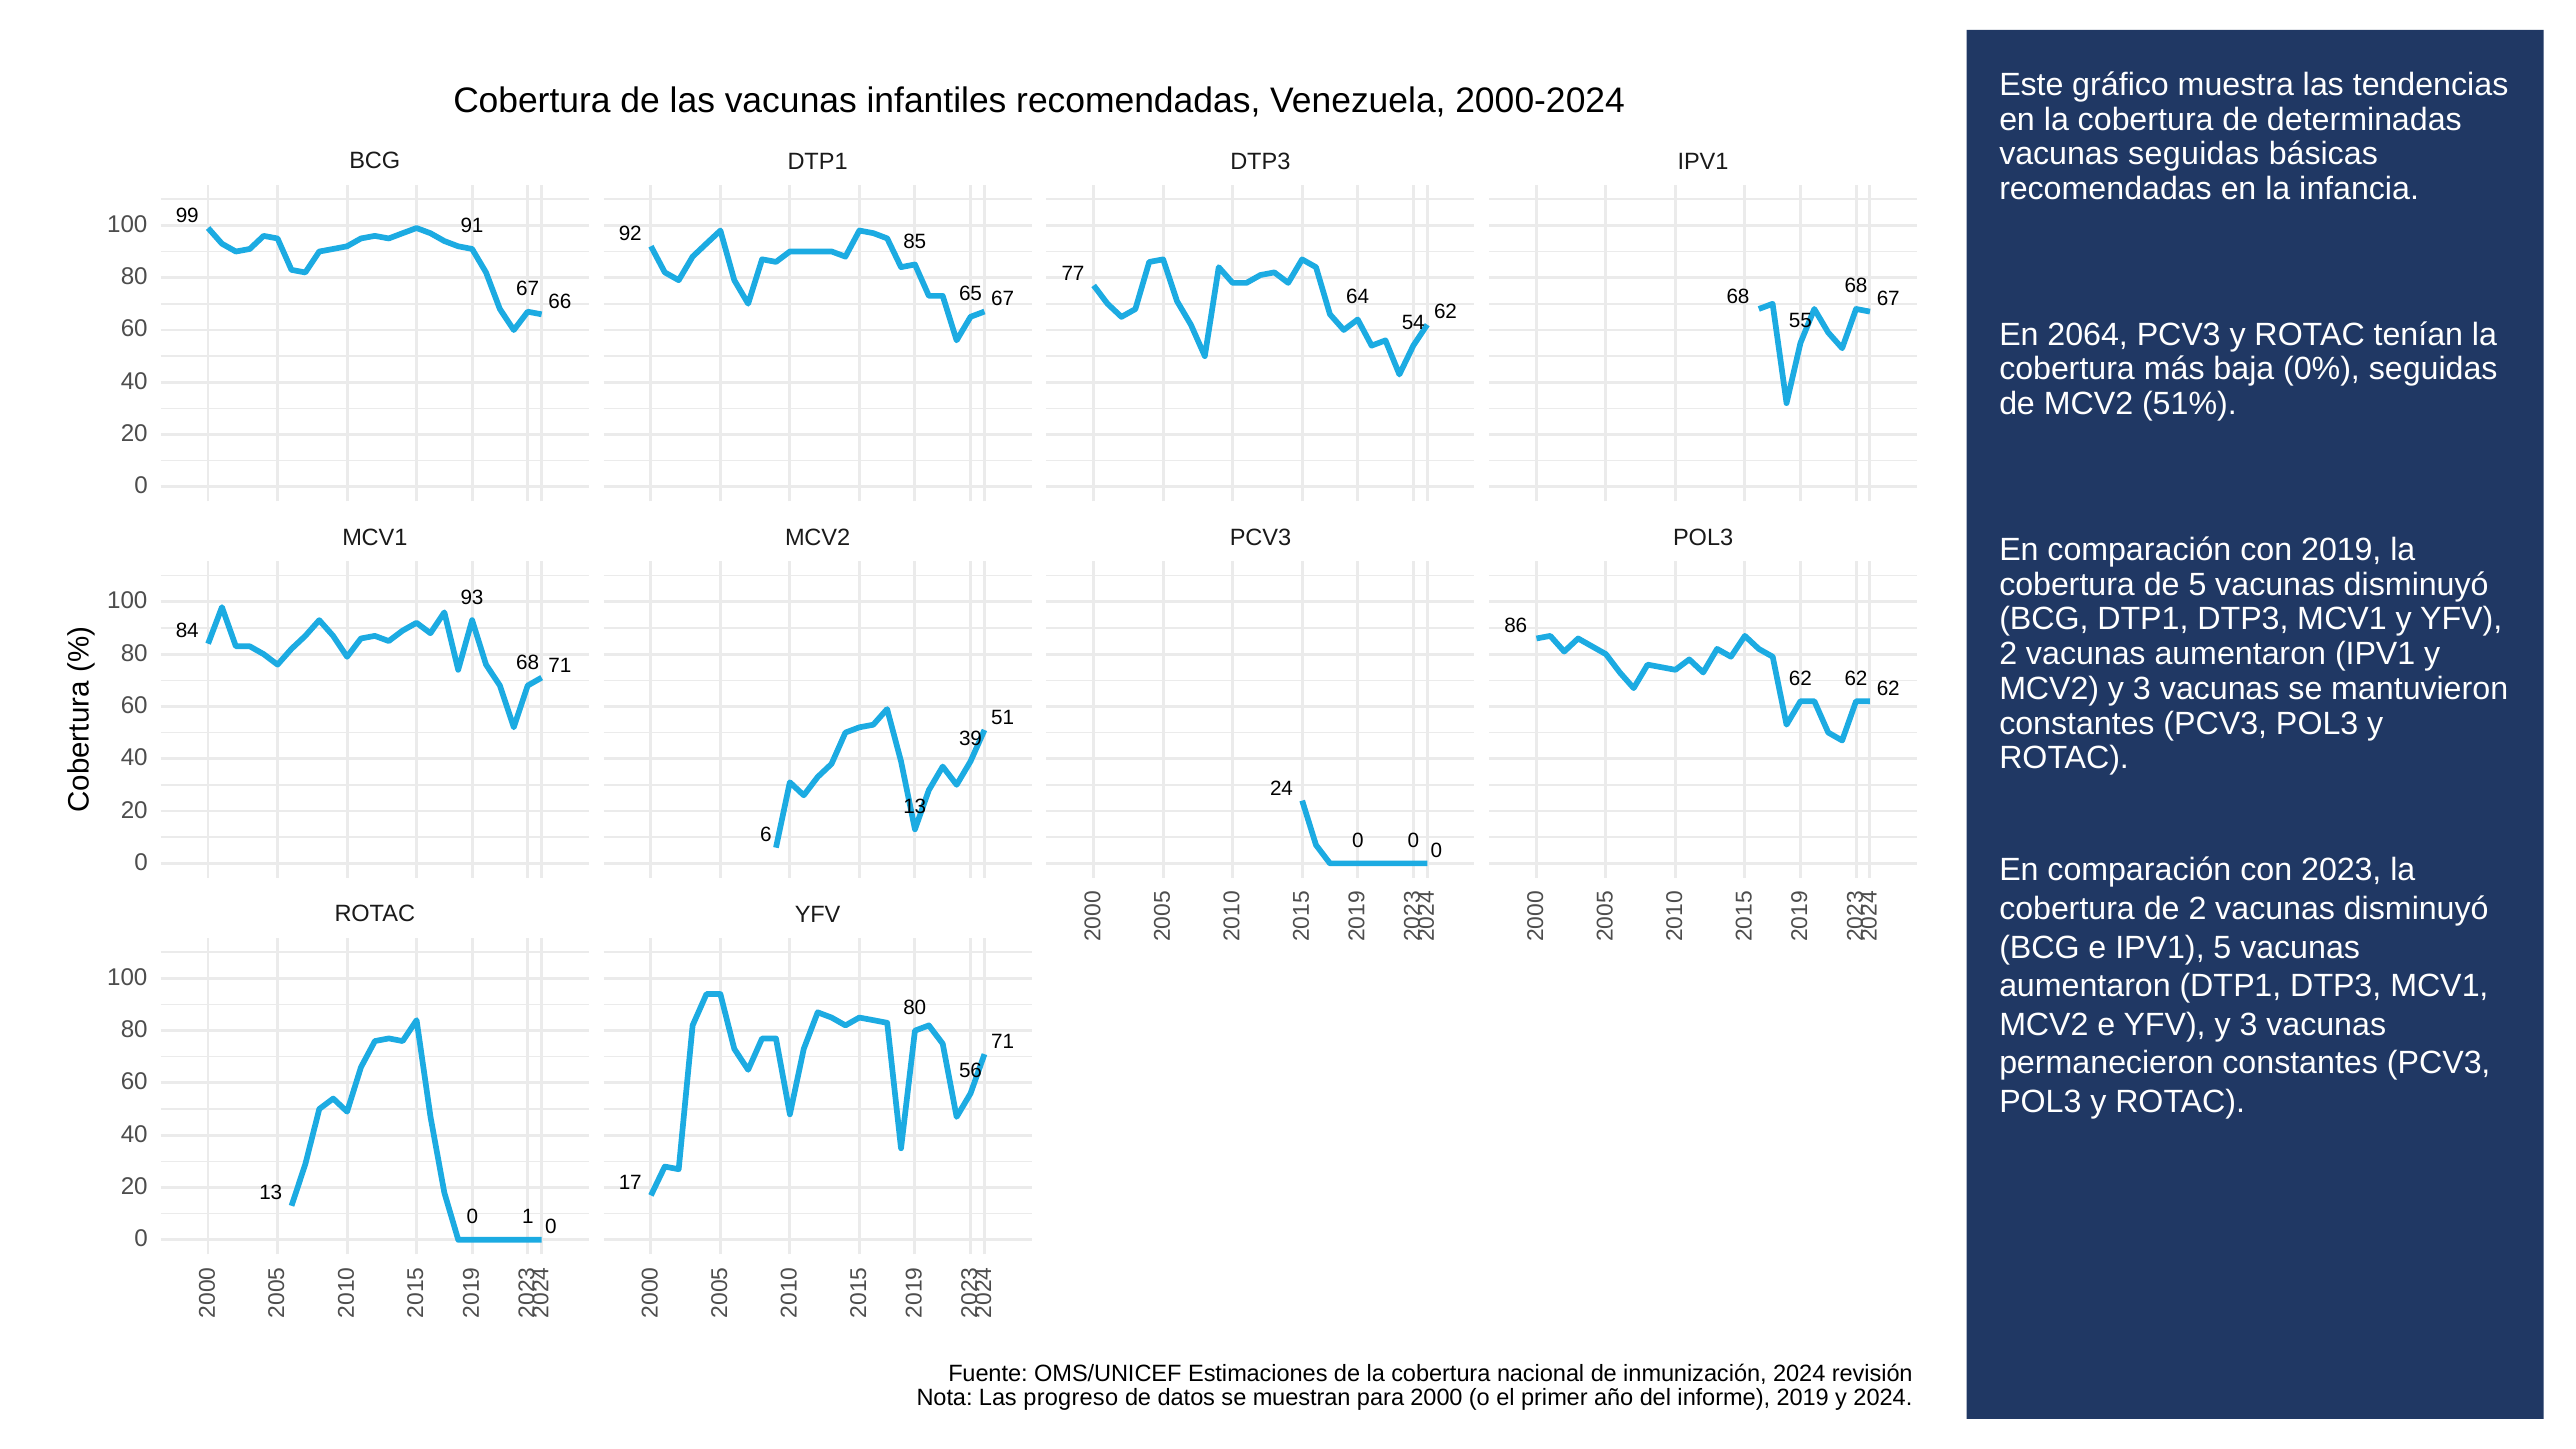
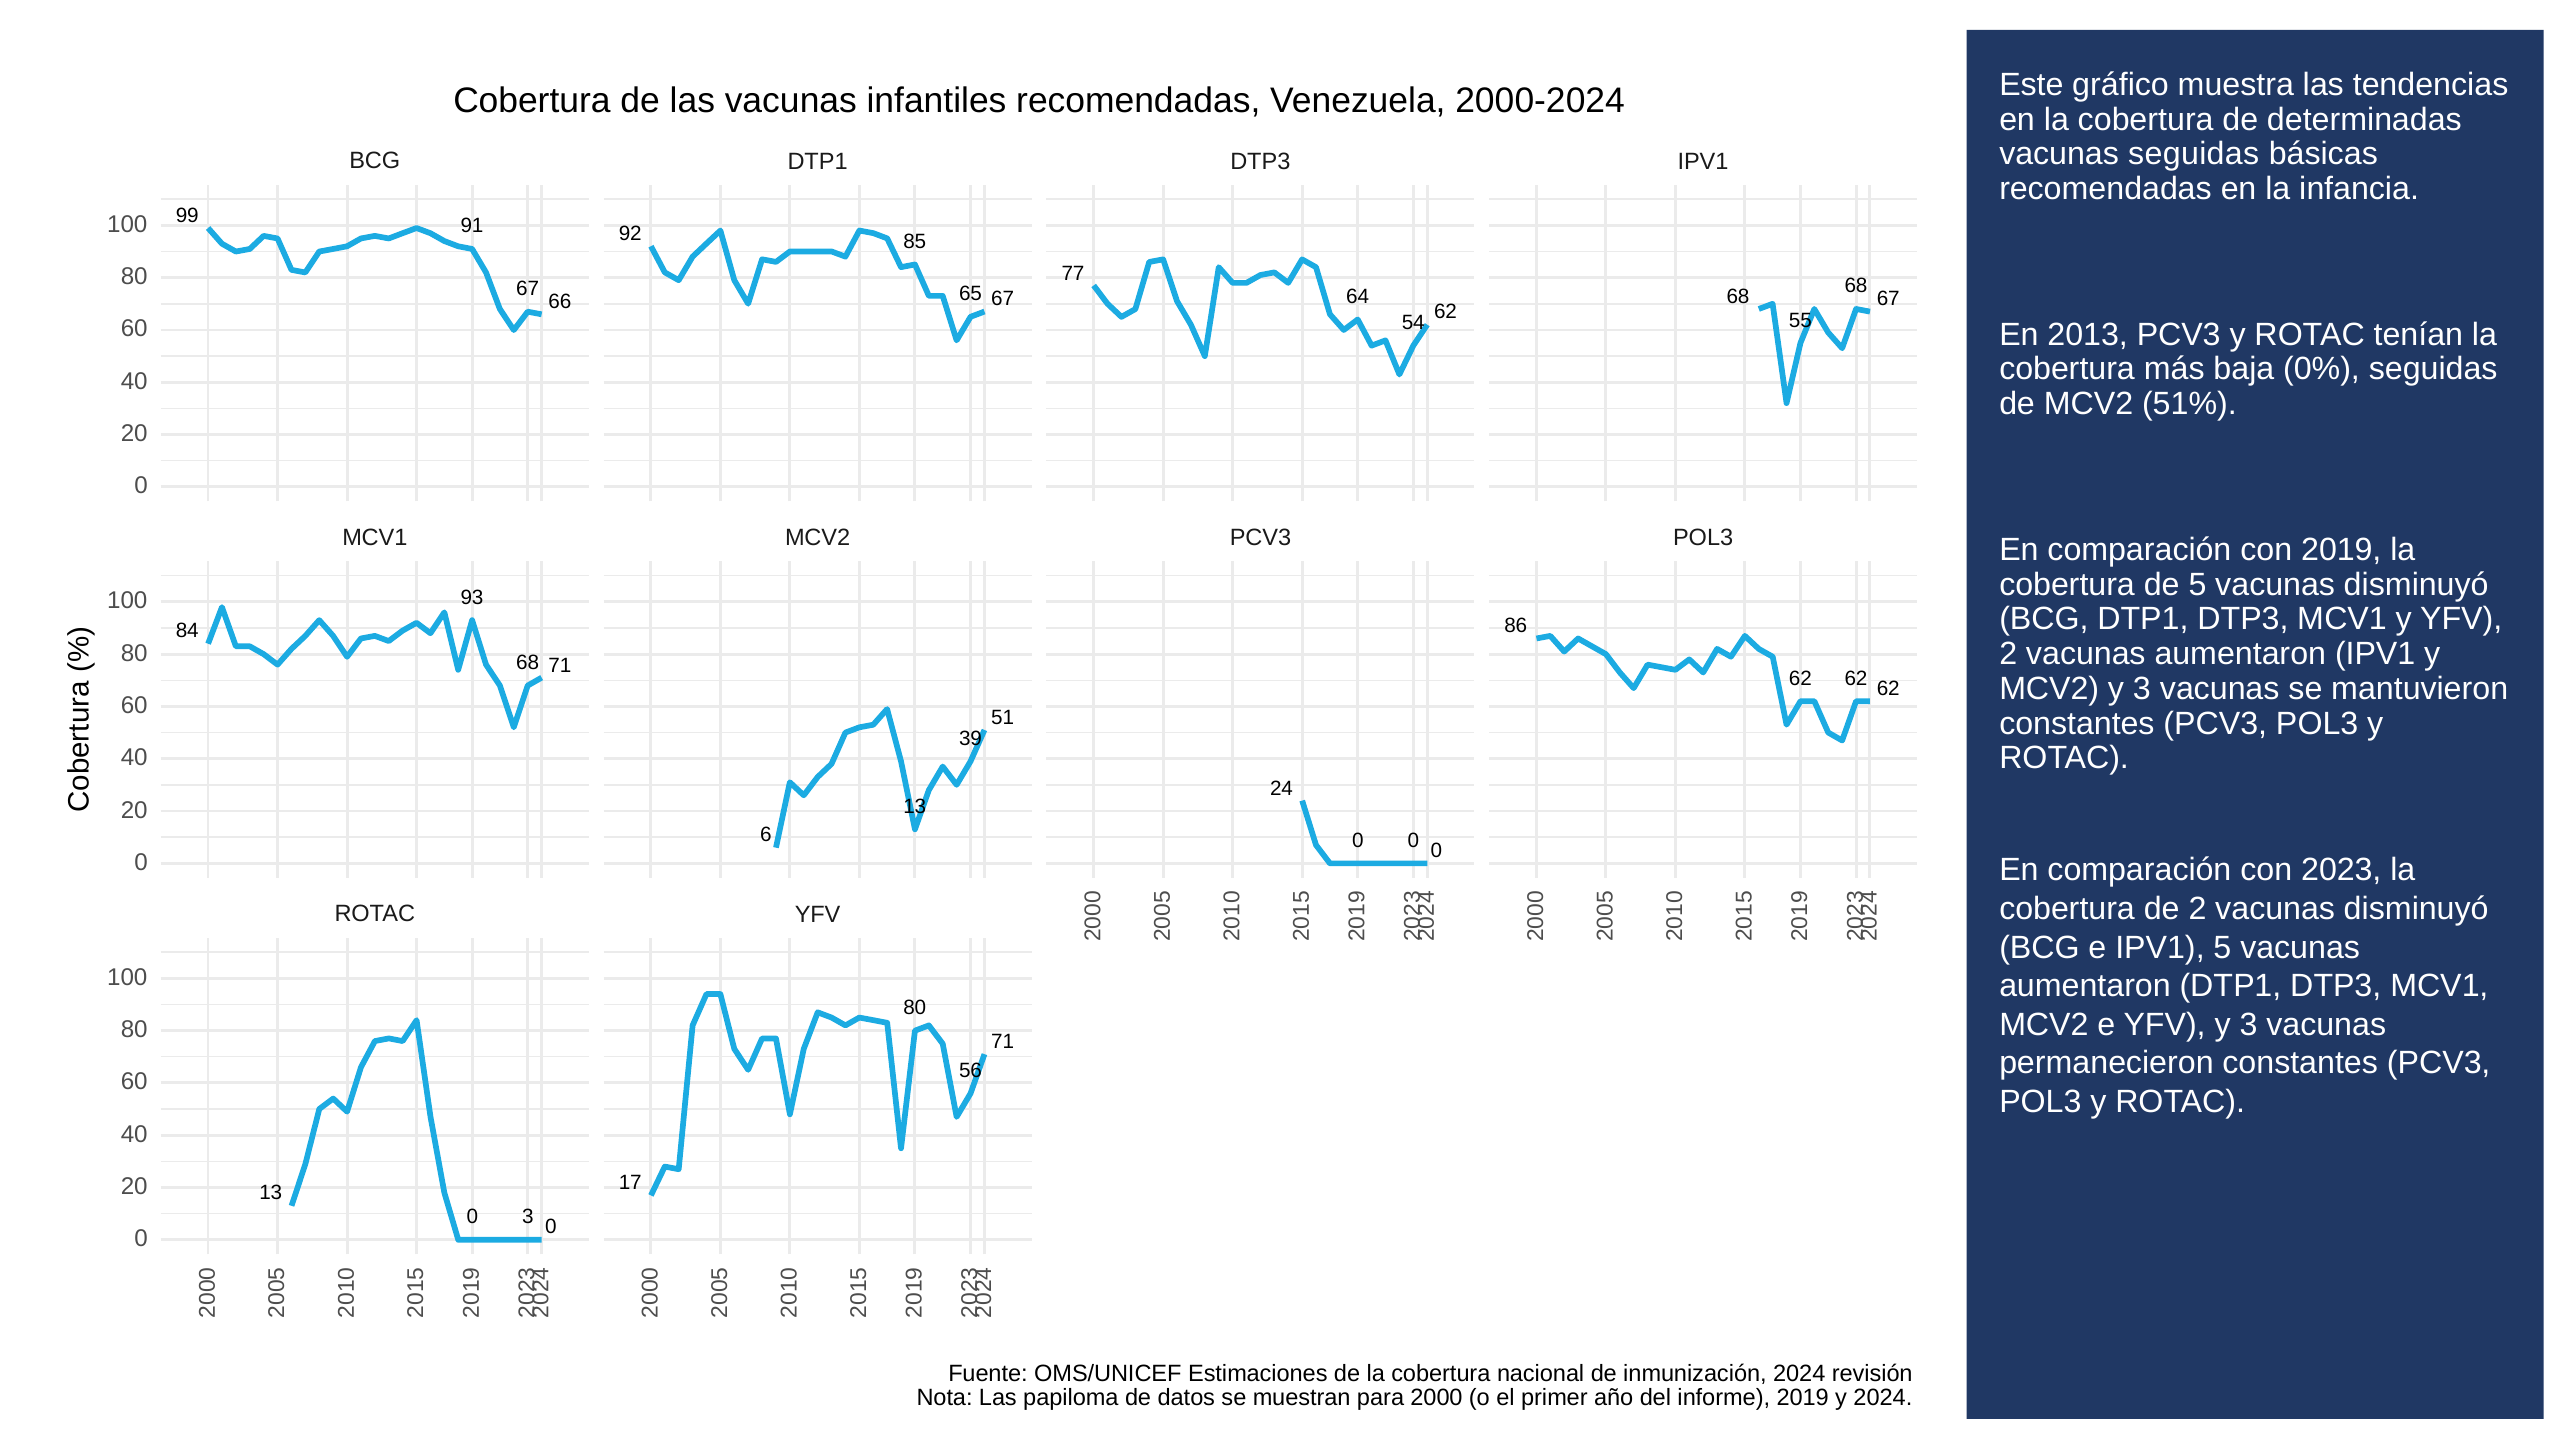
2064: 2064 -> 2013 (2088, 335)
1: 1 -> 3 (528, 1217)
progreso: progreso -> papiloma (1071, 1398)
